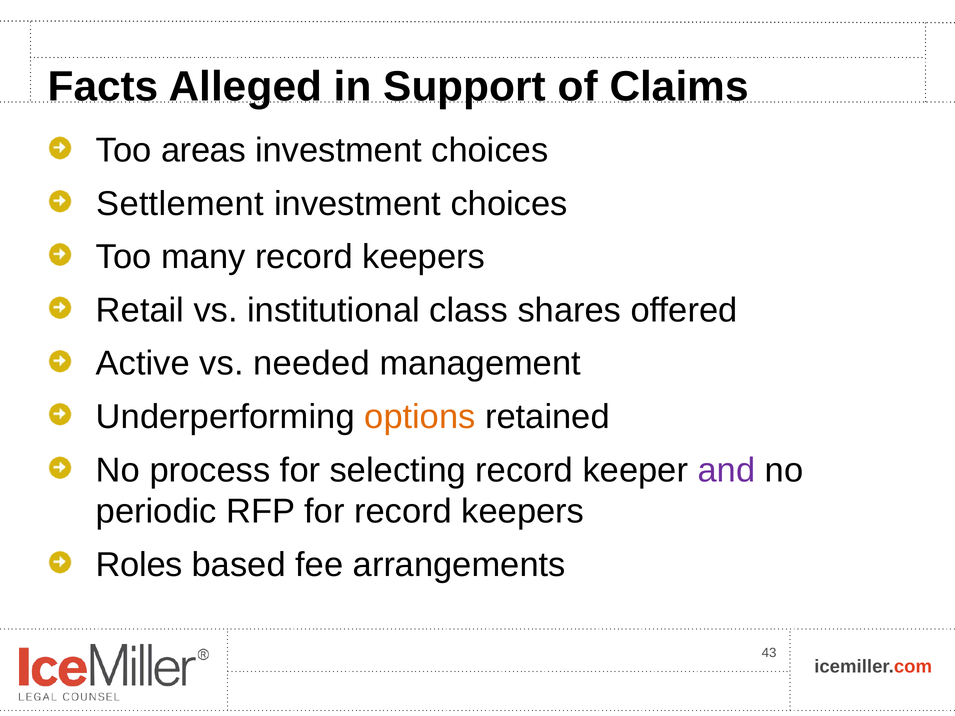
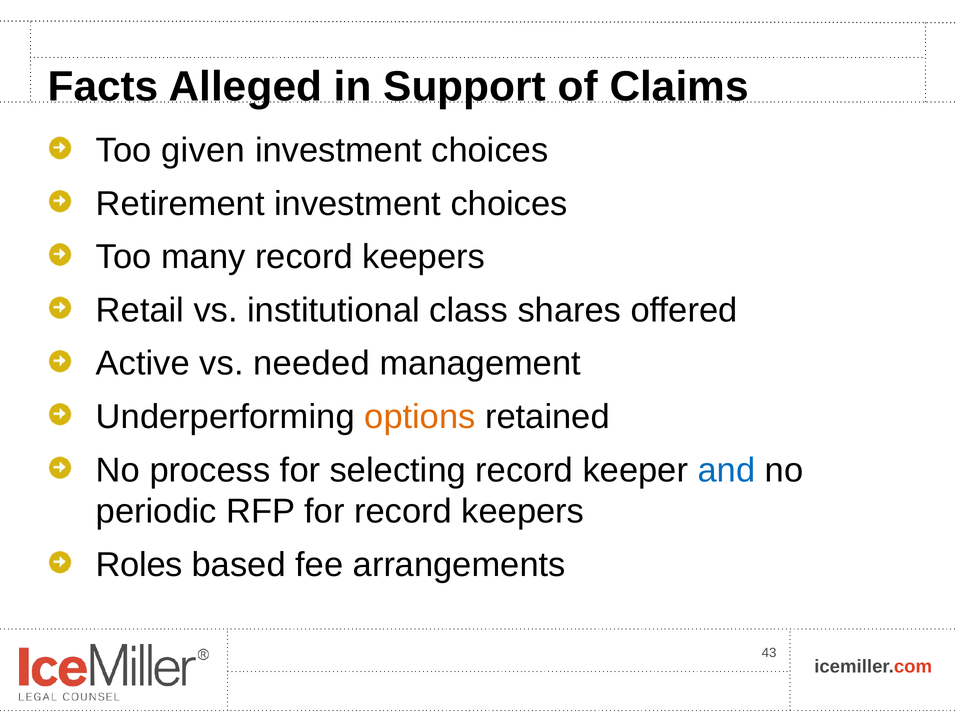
areas: areas -> given (203, 150)
Settlement: Settlement -> Retirement (180, 204)
and colour: purple -> blue (727, 470)
